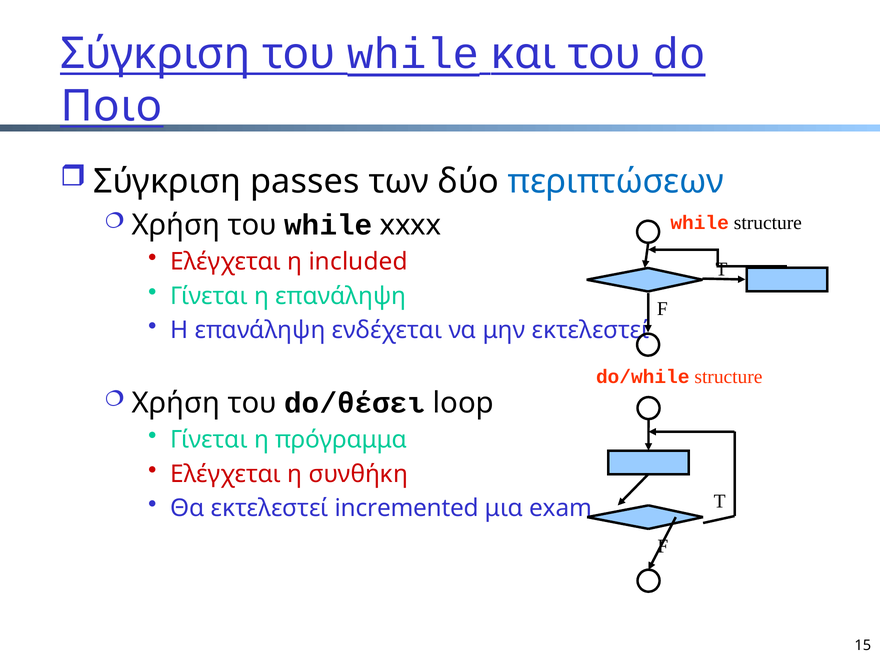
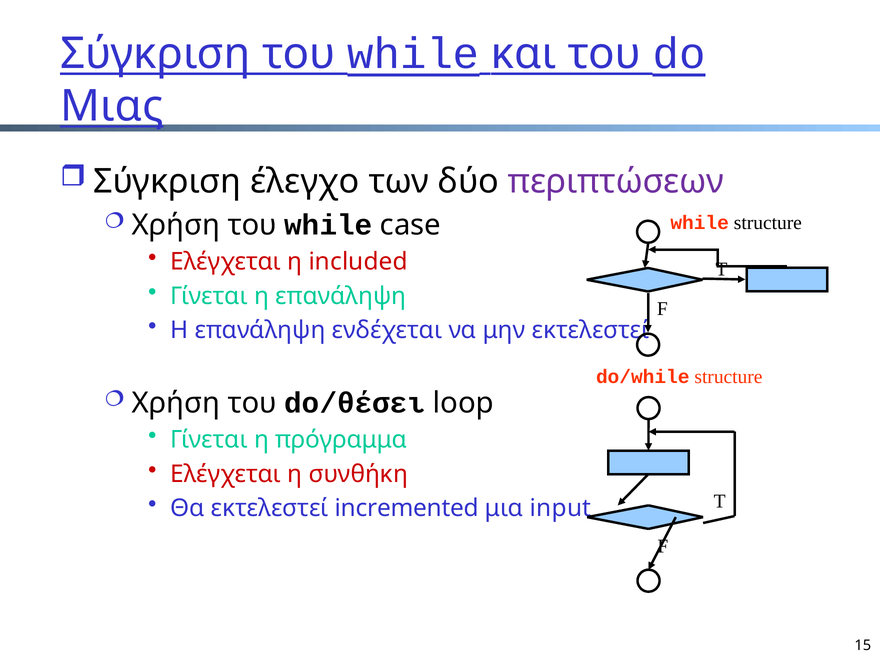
Ποιο: Ποιο -> Μιας (112, 106)
passes: passes -> έλεγχο (305, 181)
περιπτώσεων colour: blue -> purple (616, 181)
xxxx: xxxx -> case (410, 225)
exam: exam -> input (561, 508)
